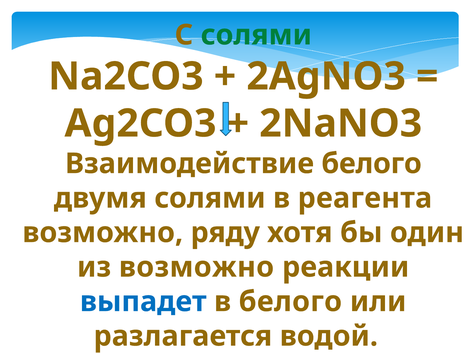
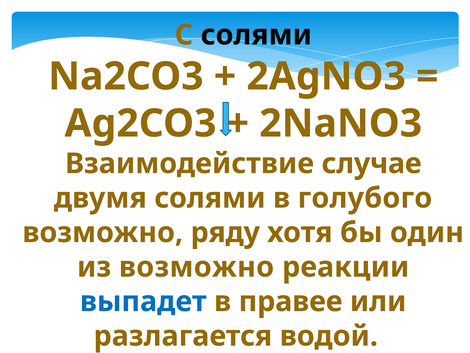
солями colour: green -> black (256, 35)
Взаимодействие белого: белого -> случае (372, 163)
реагента: реагента -> голубого (365, 198)
в белого: белого -> правее (291, 301)
